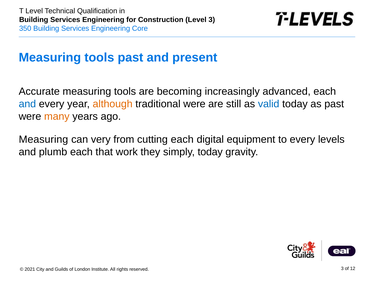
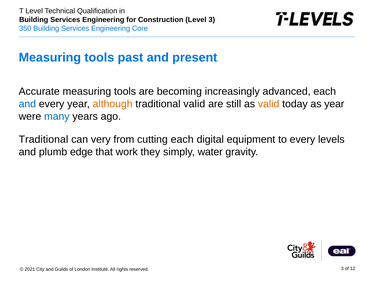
traditional were: were -> valid (194, 104)
valid colour: blue -> orange (269, 104)
as past: past -> year (334, 104)
many colour: orange -> blue (57, 116)
Measuring: Measuring -> Traditional (43, 139)
plumb each: each -> edge (81, 152)
simply today: today -> water (210, 152)
